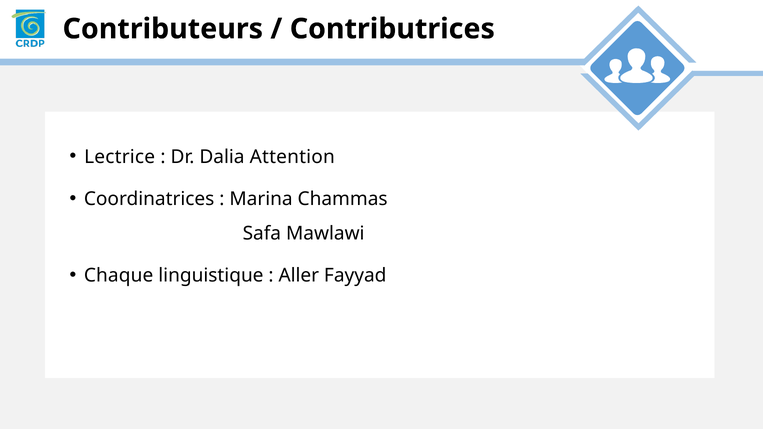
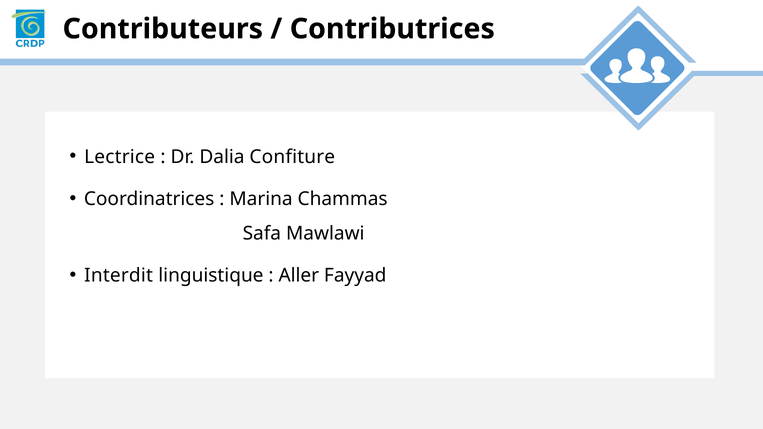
Attention: Attention -> Confiture (292, 157)
Chaque: Chaque -> Interdit (119, 276)
